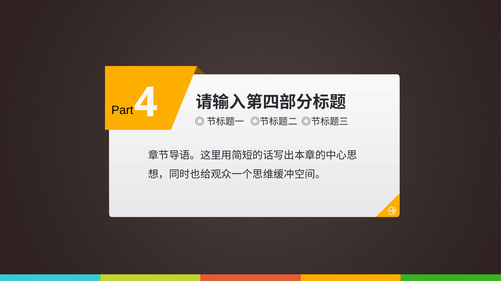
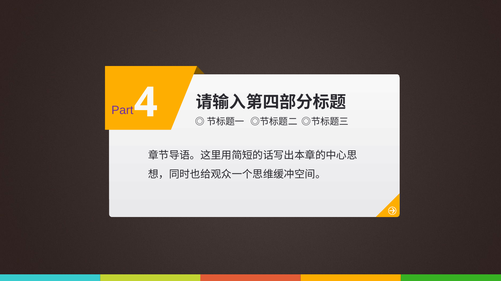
Part colour: black -> purple (122, 110)
